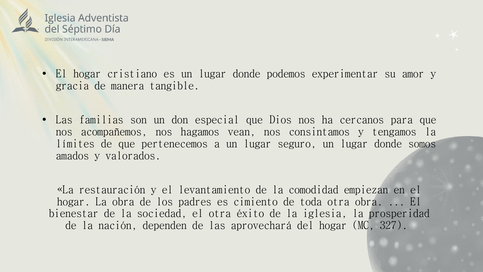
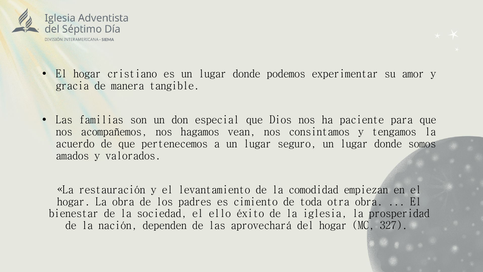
cercanos: cercanos -> paciente (362, 120)
límites: límites -> acuerdo (75, 144)
el otra: otra -> ello (220, 213)
